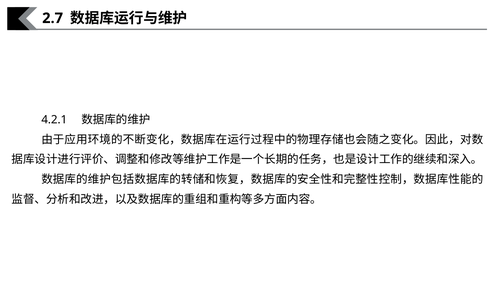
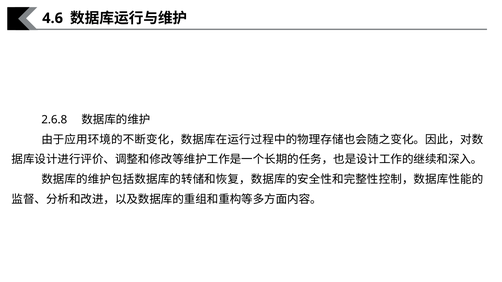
2.7: 2.7 -> 4.6 (53, 18)
4.2.1: 4.2.1 -> 2.6.8 (54, 120)
